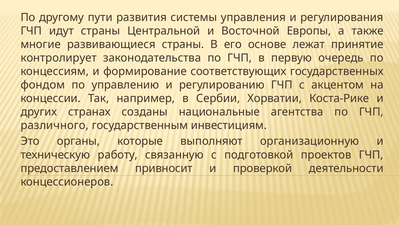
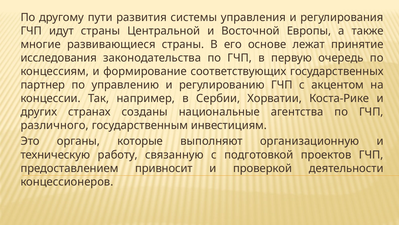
контролирует: контролирует -> исследования (59, 58)
фондом: фондом -> партнер (43, 85)
